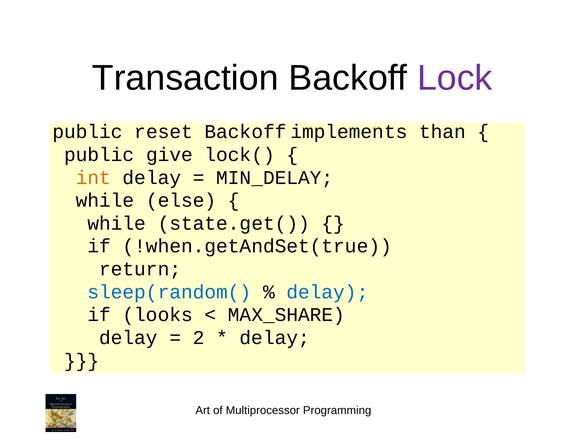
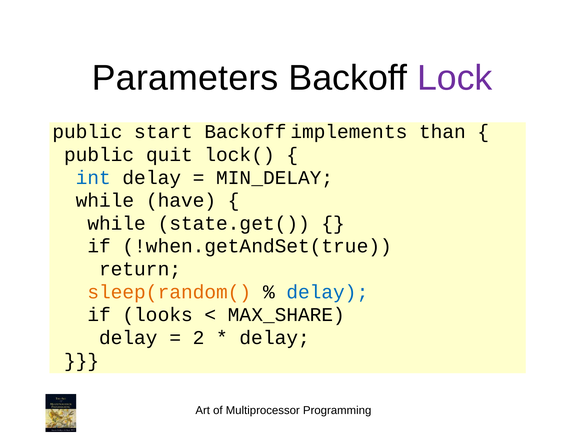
Transaction: Transaction -> Parameters (185, 78)
reset: reset -> start (164, 132)
give: give -> quit (169, 155)
int colour: orange -> blue (93, 177)
else: else -> have (181, 200)
sleep(random( colour: blue -> orange (169, 292)
